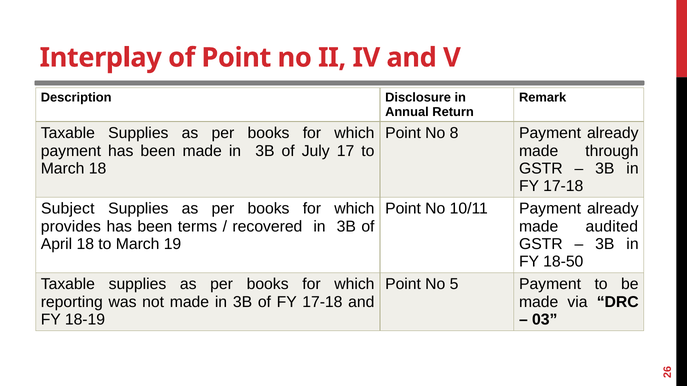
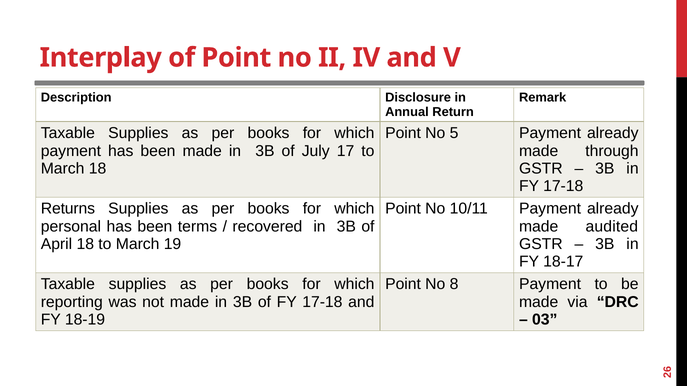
8: 8 -> 5 (454, 133)
Subject: Subject -> Returns (68, 209)
provides: provides -> personal (71, 227)
18-50: 18-50 -> 18-17 (563, 262)
5: 5 -> 8 (454, 285)
